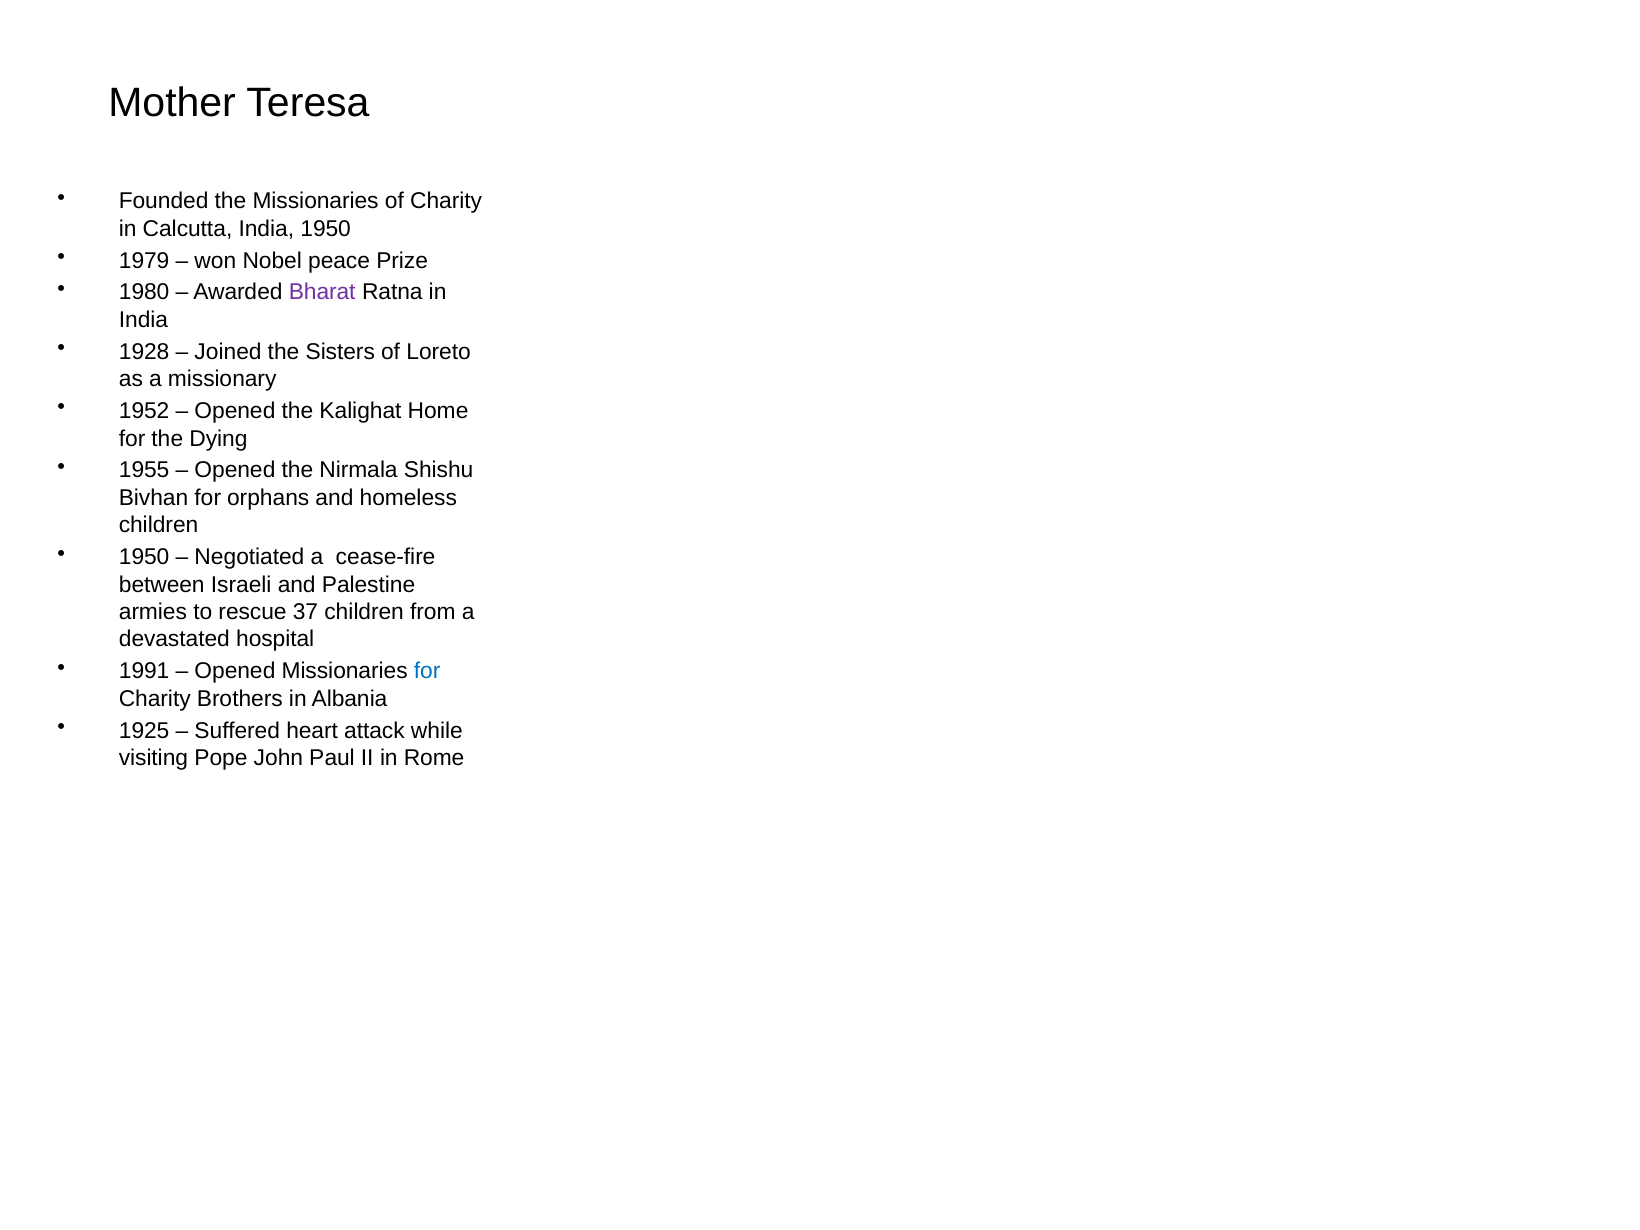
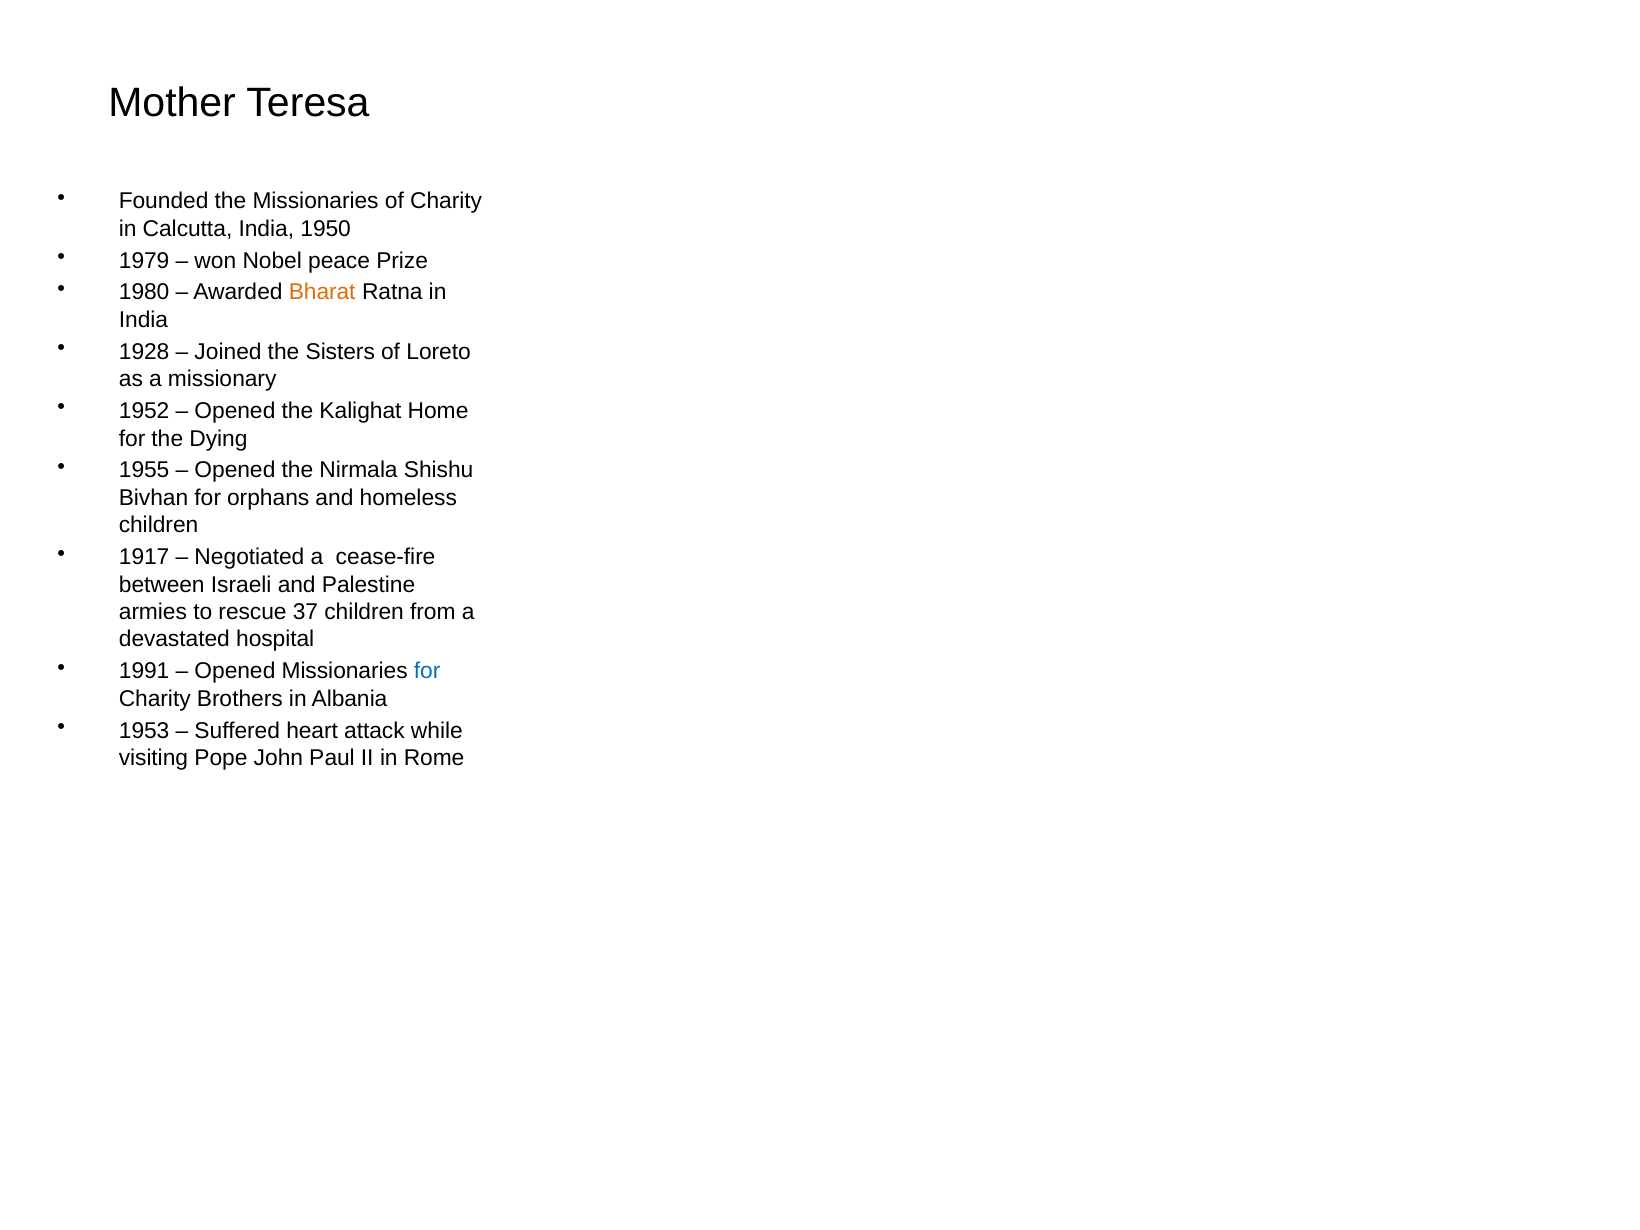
Bharat colour: purple -> orange (322, 292)
1950: 1950 -> 1917 (144, 557)
1925: 1925 -> 1953 (144, 731)
